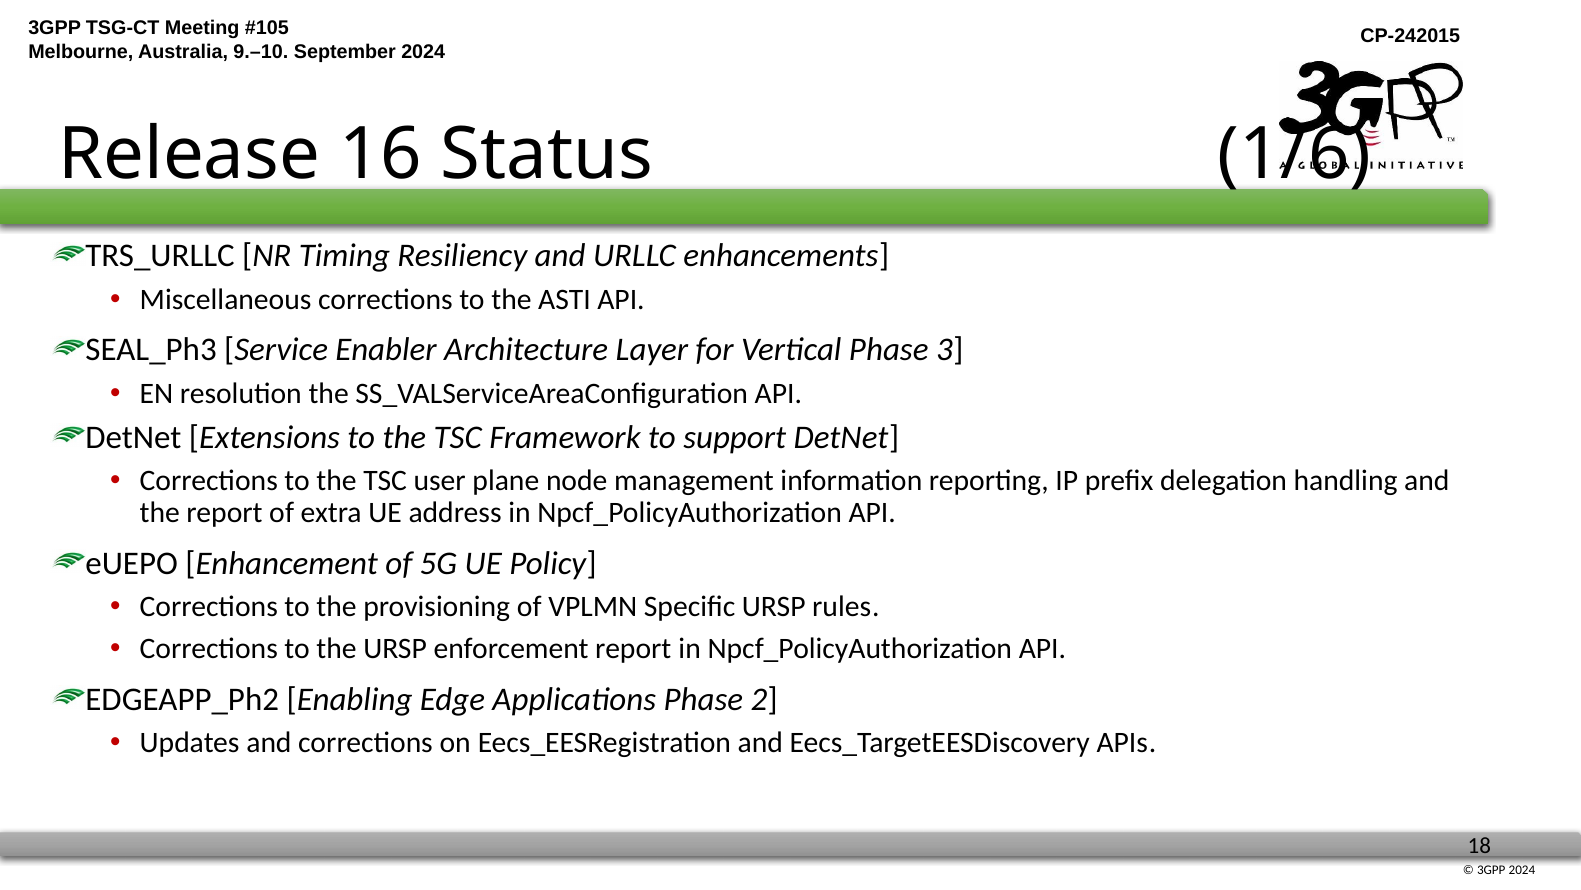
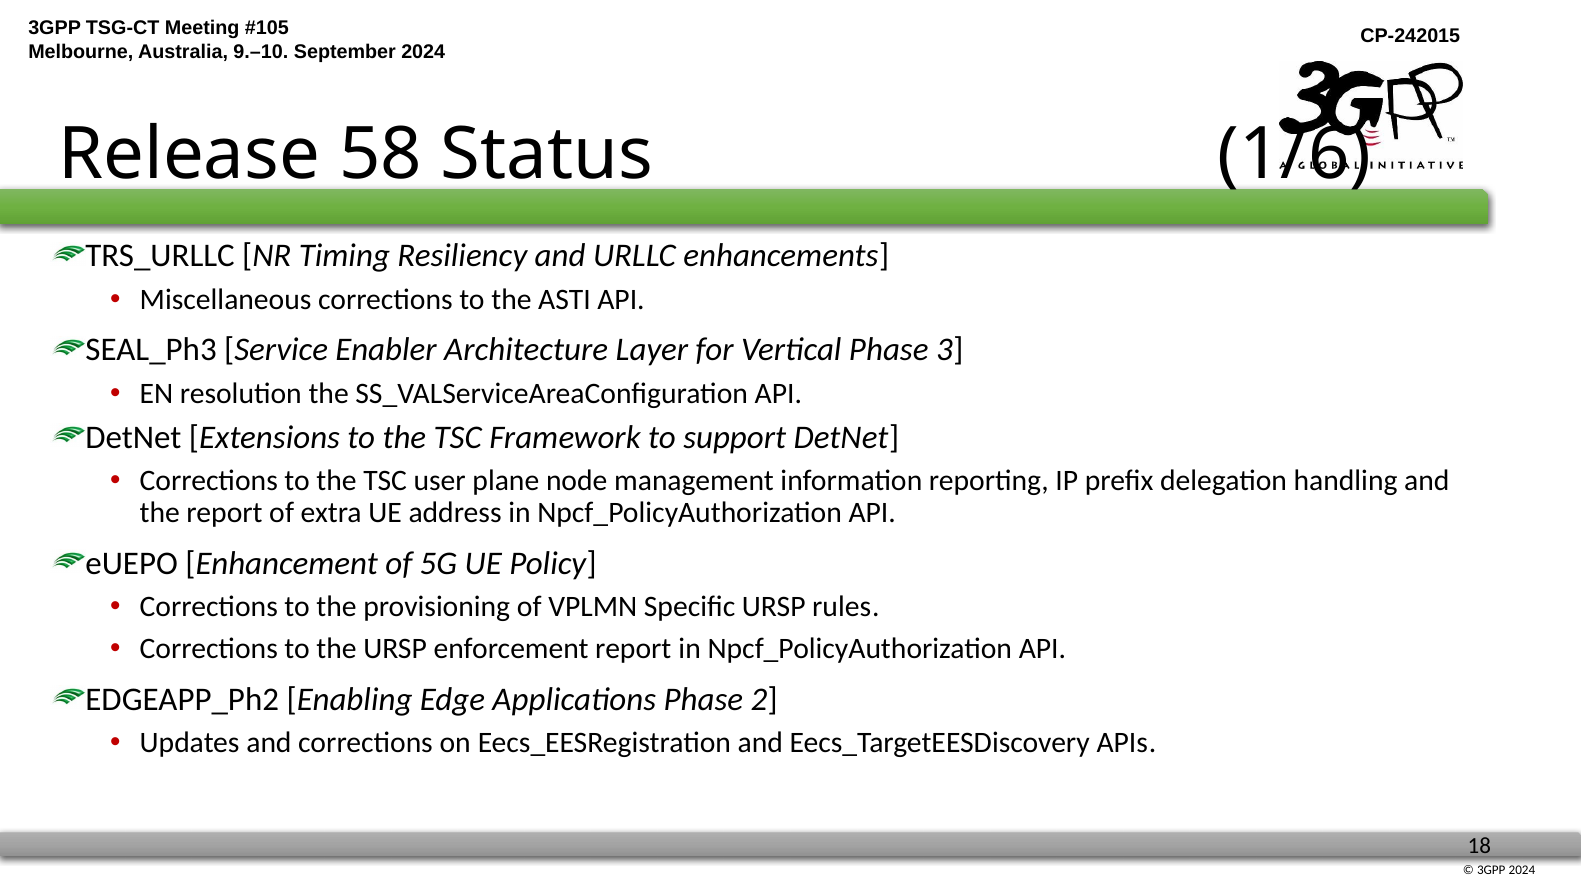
16: 16 -> 58 (380, 154)
